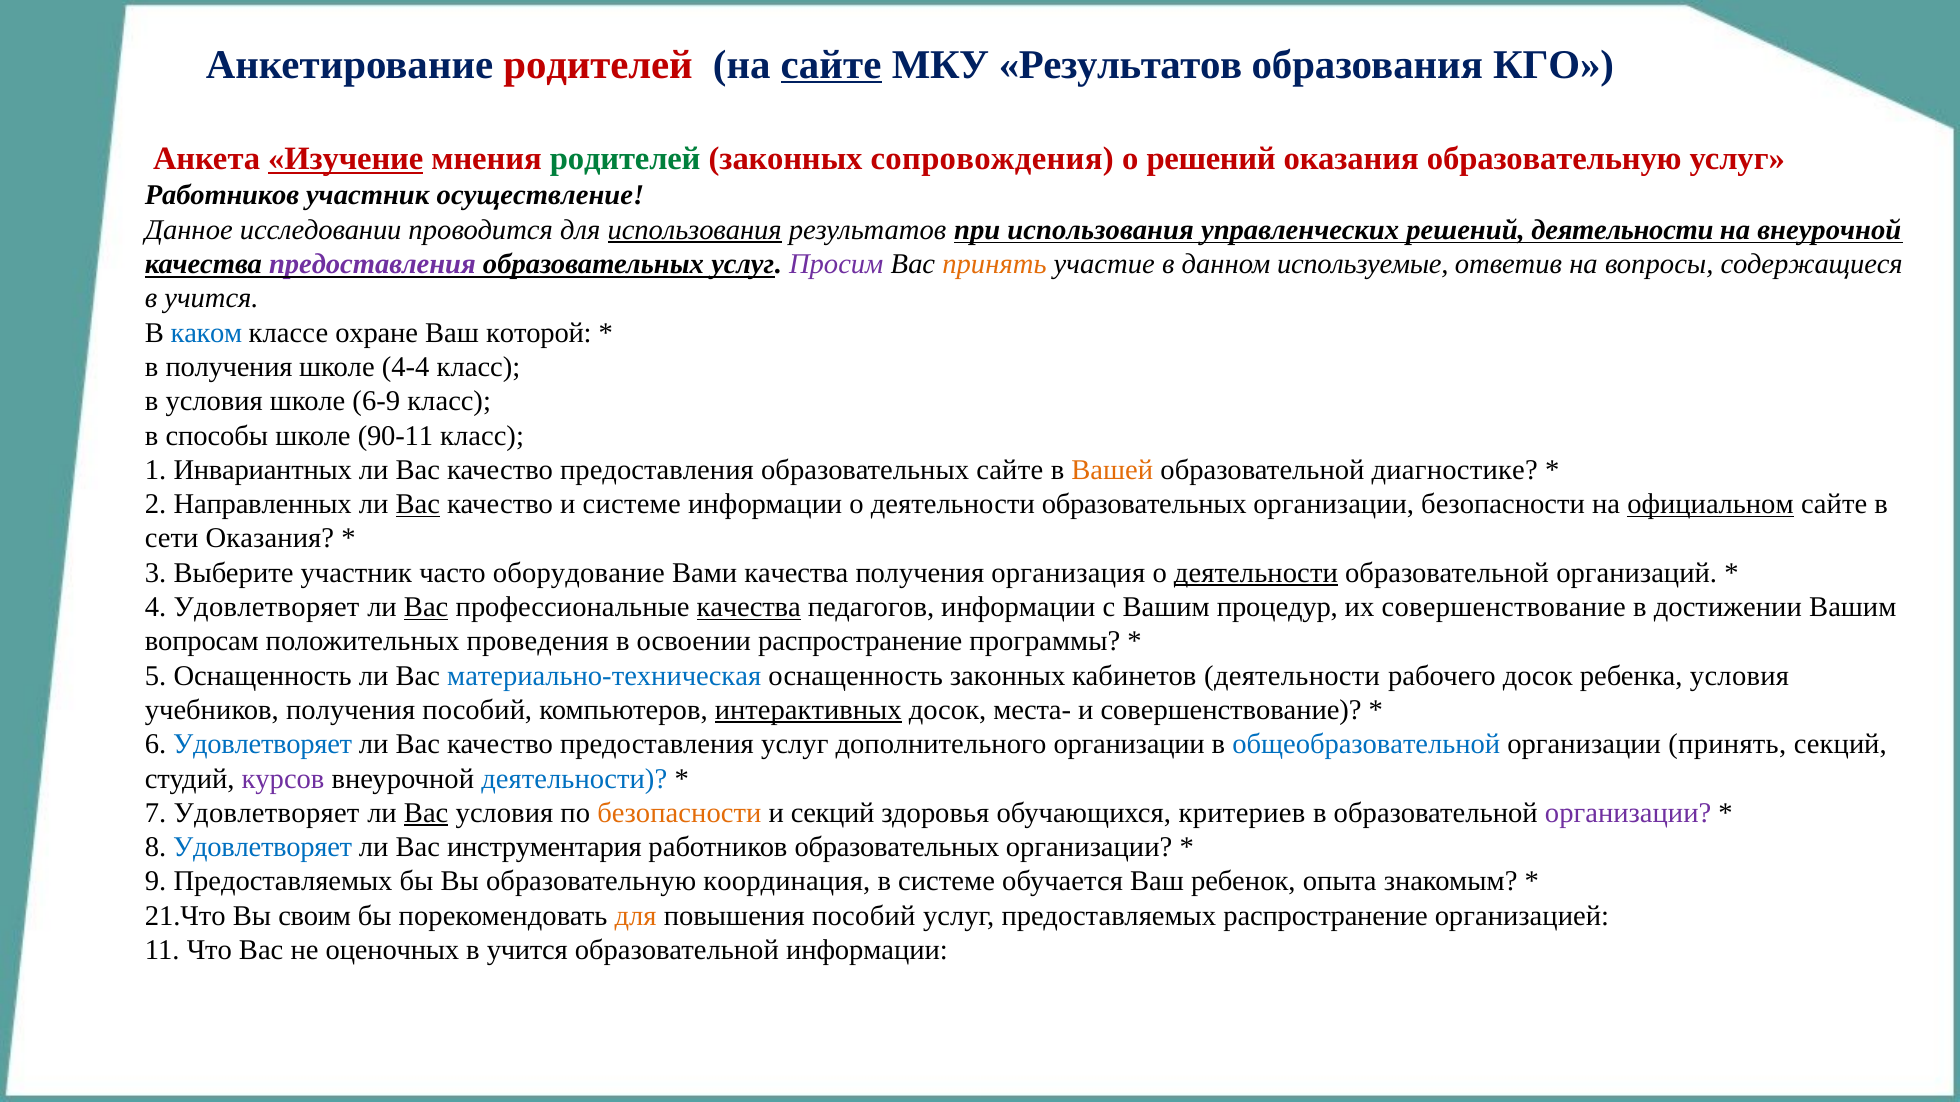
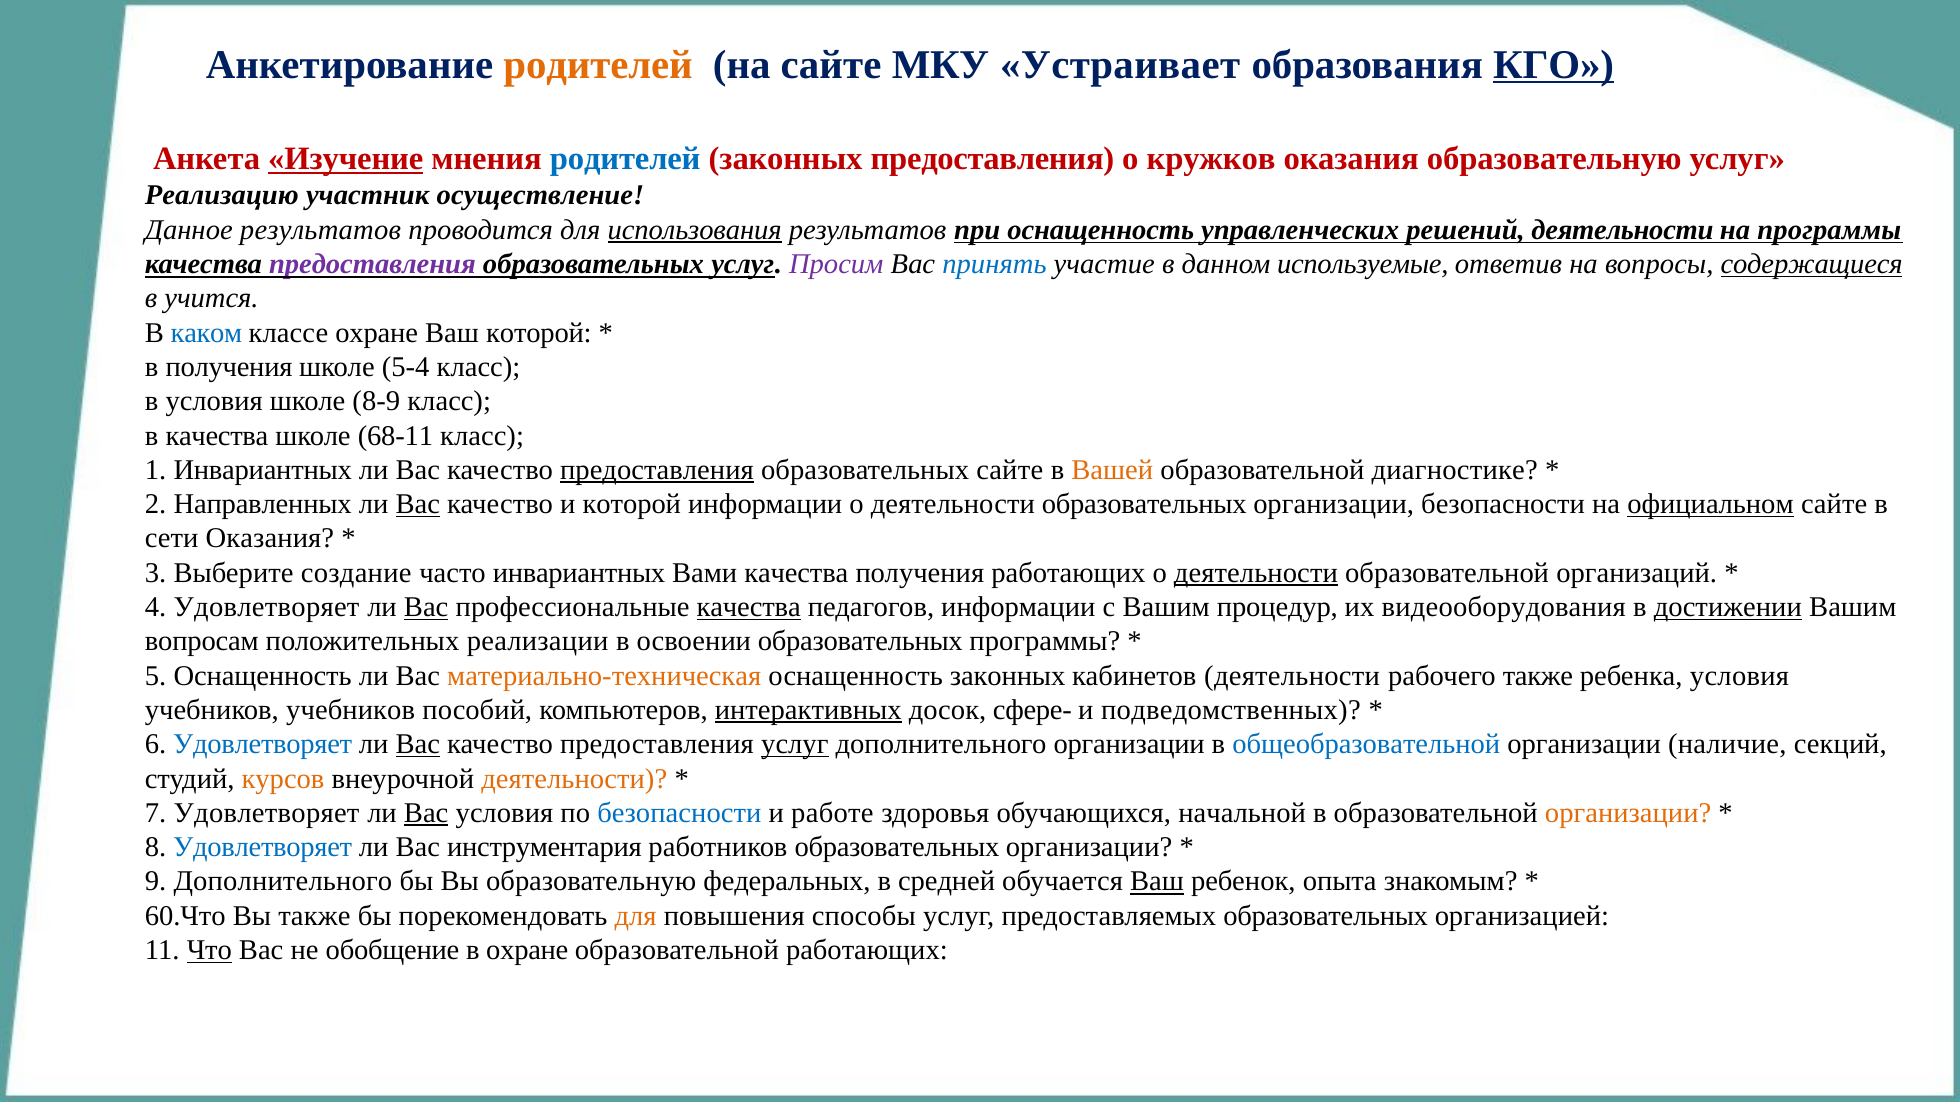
родителей colour: red -> orange (598, 65)
сайте underline: present -> none (831, 65)
МКУ Результатов: Результатов -> Устраивает (1120, 65)
КГО underline: none -> present (1554, 65)
родителей colour: green -> blue (625, 159)
законных сопровождения: сопровождения -> предоставления (992, 159)
о решений: решений -> кружков (1211, 159)
Работников: Работников -> Реализацию (222, 196)
Данное исследовании: исследовании -> результатов (321, 230)
при использования: использования -> оснащенность (1101, 230)
на внеурочной: внеурочной -> программы (1829, 230)
принять colour: orange -> blue (994, 264)
содержащиеся underline: none -> present (1812, 264)
4-4: 4-4 -> 5-4 (406, 367)
6-9: 6-9 -> 8-9 (376, 401)
в способы: способы -> качества (217, 436)
90-11: 90-11 -> 68-11 (395, 436)
предоставления underline: none -> present (657, 470)
и системе: системе -> которой (632, 504)
Выберите участник: участник -> создание (356, 573)
часто оборудование: оборудование -> инвариантных (579, 573)
получения организация: организация -> работающих (1068, 573)
их совершенствование: совершенствование -> видеооборудования (1504, 607)
достижении underline: none -> present (1728, 607)
проведения: проведения -> реализации (538, 642)
освоении распространение: распространение -> образовательных (860, 642)
материально-техническая colour: blue -> orange (604, 676)
рабочего досок: досок -> также (1538, 676)
учебников получения: получения -> учебников (351, 710)
места-: места- -> сфере- (1032, 710)
и совершенствование: совершенствование -> подведомственных (1231, 710)
Вас underline: none -> present (418, 745)
услуг underline: none -> present (795, 745)
организации принять: принять -> наличие (1727, 745)
курсов colour: purple -> orange (283, 779)
деятельности colour: blue -> orange (574, 779)
безопасности colour: orange -> blue (679, 813)
и секций: секций -> работе (832, 813)
критериев: критериев -> начальной (1242, 813)
организации colour: purple -> orange (1628, 813)
9 Предоставляемых: Предоставляемых -> Дополнительного (283, 882)
координация: координация -> федеральных (787, 882)
в системе: системе -> средней (947, 882)
Ваш underline: none -> present (1157, 882)
21.Что: 21.Что -> 60.Что (185, 916)
Вы своим: своим -> также (314, 916)
повышения пособий: пособий -> способы (864, 916)
предоставляемых распространение: распространение -> образовательных (1326, 916)
Что underline: none -> present (209, 951)
оценочных: оценочных -> обобщение (393, 951)
учится: учится -> охране (527, 951)
образовательной информации: информации -> работающих (867, 951)
